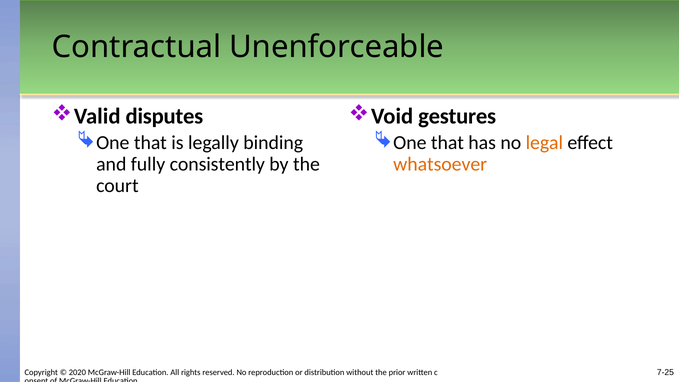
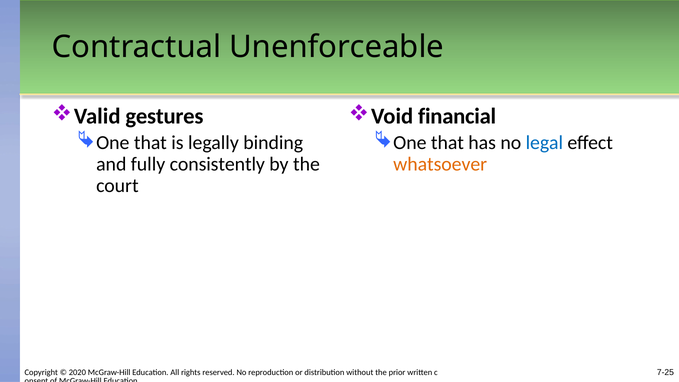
disputes: disputes -> gestures (164, 116)
gestures: gestures -> financial (457, 116)
legal colour: orange -> blue (544, 143)
